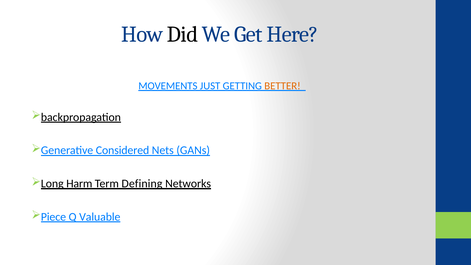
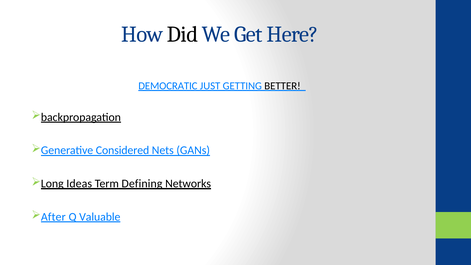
MOVEMENTS: MOVEMENTS -> DEMOCRATIC (168, 86)
BETTER colour: orange -> black (282, 86)
Harm: Harm -> Ideas (79, 184)
Piece: Piece -> After (53, 217)
